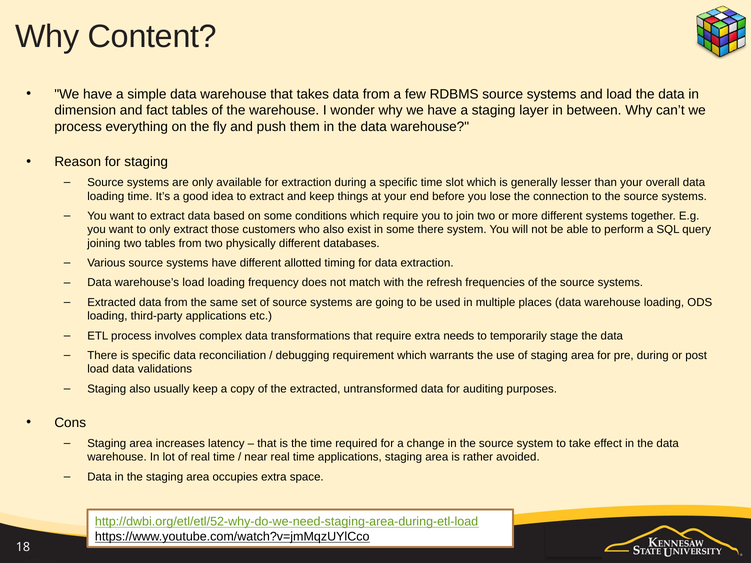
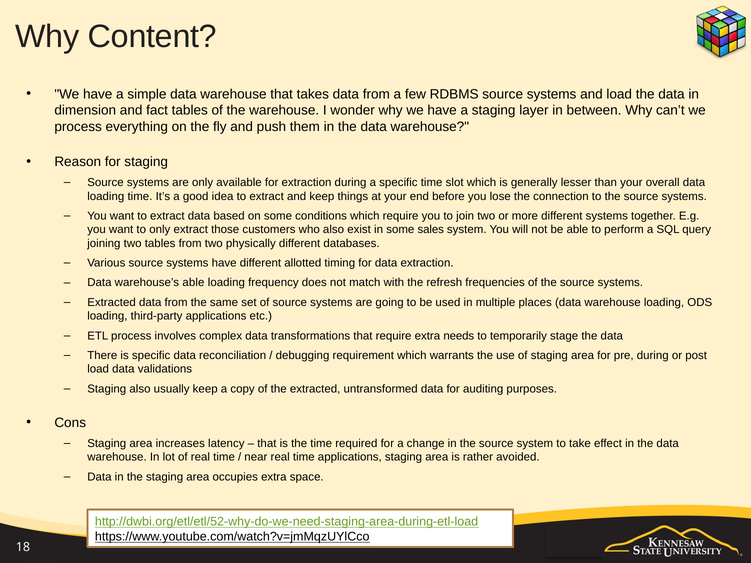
some there: there -> sales (431, 230)
warehouse’s load: load -> able (193, 283)
